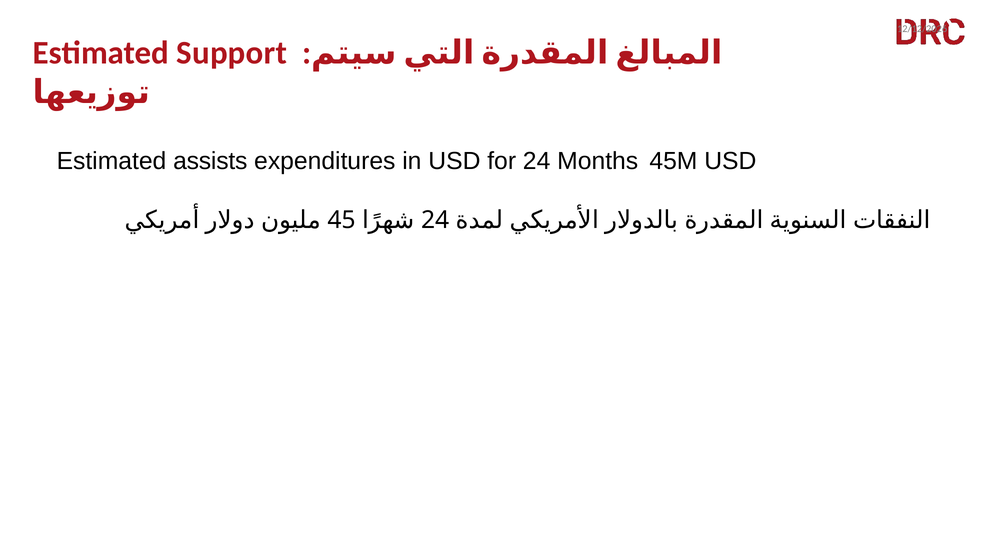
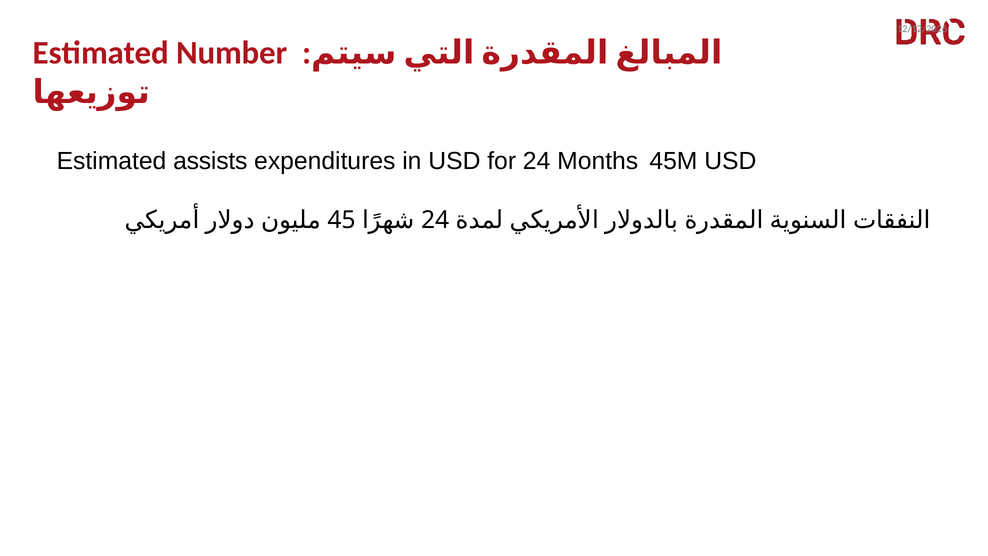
Support: Support -> Number (232, 53)
